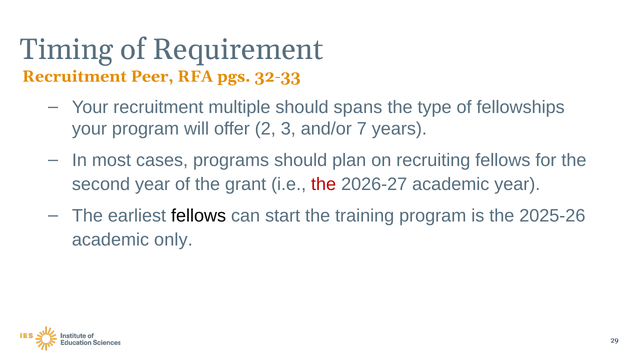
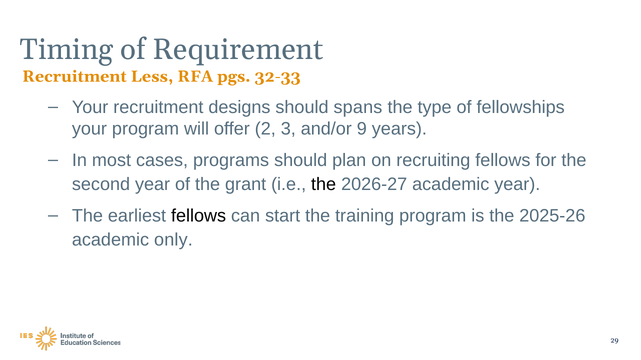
Peer: Peer -> Less (152, 77)
multiple: multiple -> designs (239, 107)
7: 7 -> 9 (362, 129)
the colour: red -> black (324, 184)
